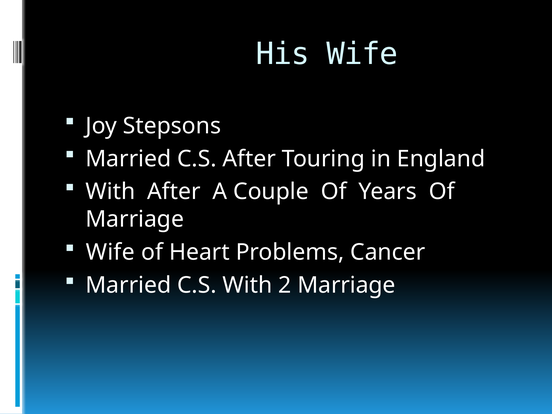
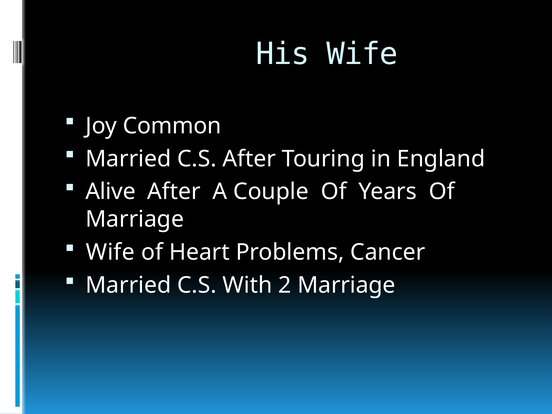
Stepsons: Stepsons -> Common (172, 126)
With: With -> Alive (111, 192)
